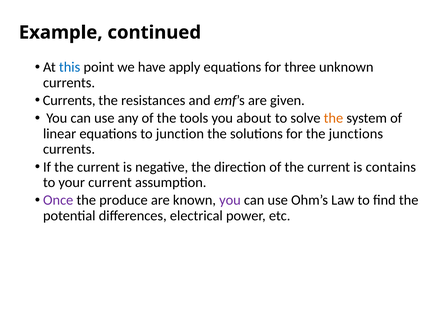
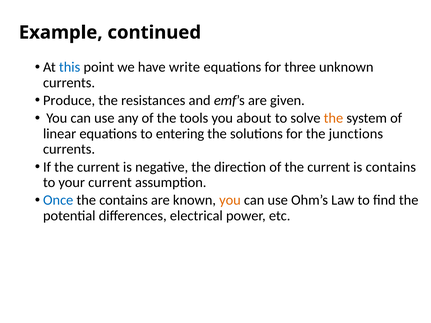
apply: apply -> write (184, 67)
Currents: Currents -> Produce (69, 101)
junction: junction -> entering (180, 134)
Once colour: purple -> blue (58, 200)
the produce: produce -> contains (124, 200)
you colour: purple -> orange (230, 200)
